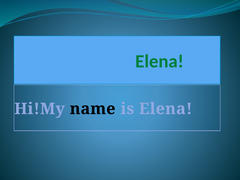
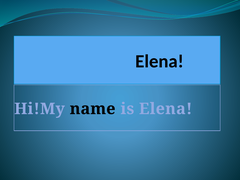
Elena colour: green -> black (160, 61)
